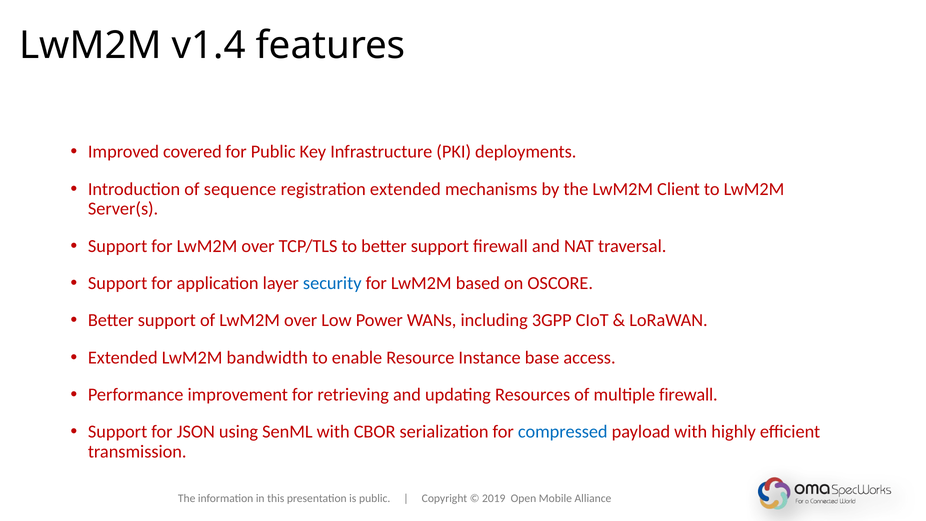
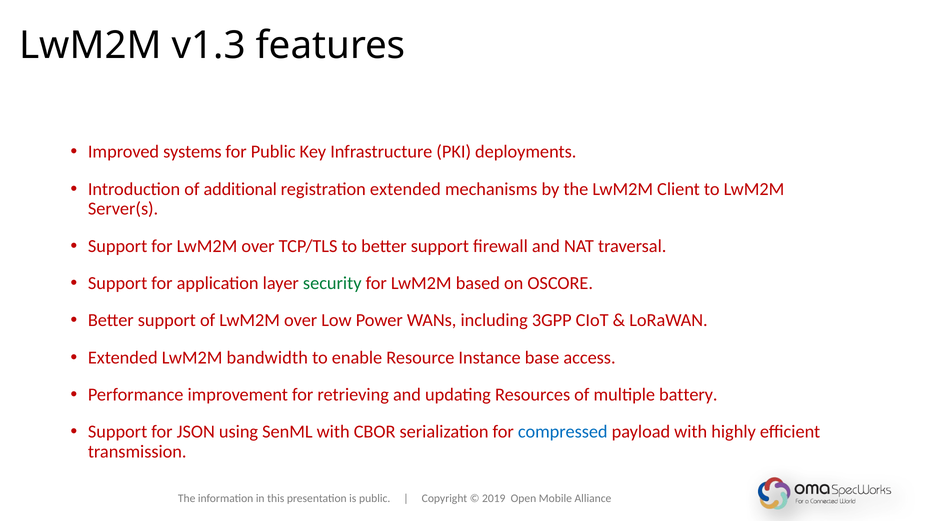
v1.4: v1.4 -> v1.3 (209, 45)
covered: covered -> systems (192, 152)
sequence: sequence -> additional (240, 189)
security colour: blue -> green (332, 283)
multiple firewall: firewall -> battery (688, 395)
